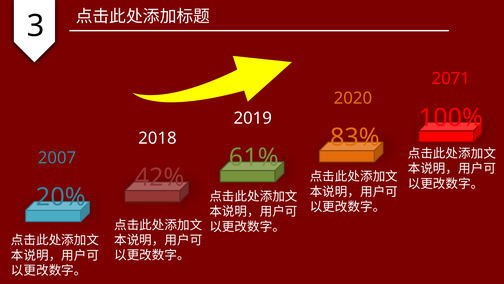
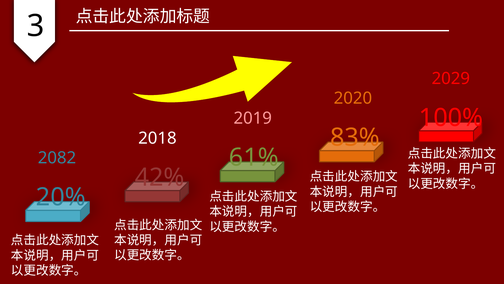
2071: 2071 -> 2029 (451, 78)
2019 colour: white -> pink (253, 118)
2007: 2007 -> 2082 (57, 158)
